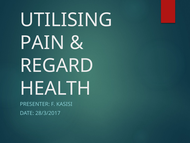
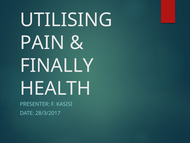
REGARD: REGARD -> FINALLY (57, 65)
